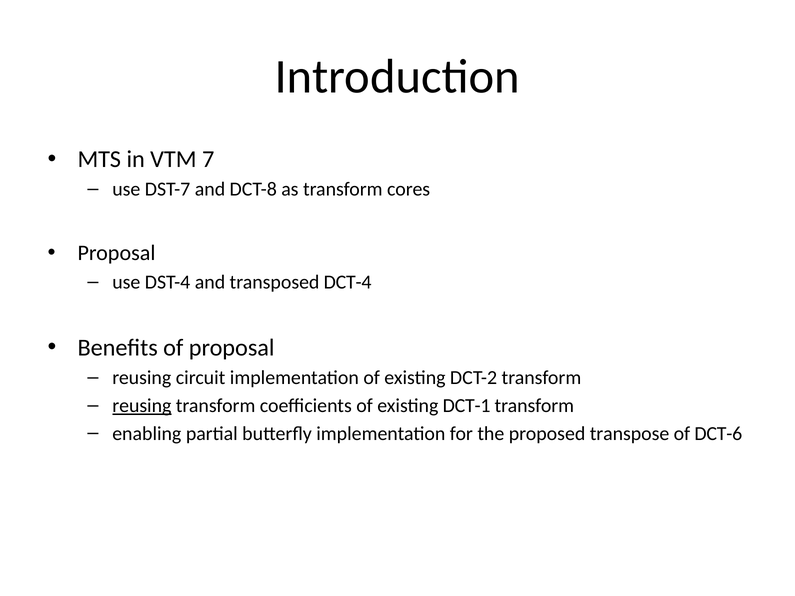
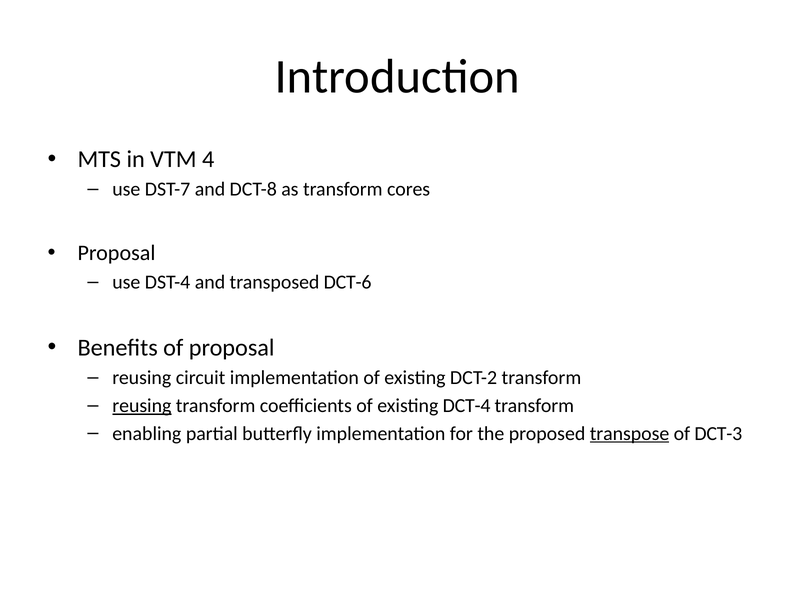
7: 7 -> 4 (208, 159)
DCT-4: DCT-4 -> DCT-6 (348, 282)
DCT-1: DCT-1 -> DCT-4 (467, 406)
transpose underline: none -> present (630, 434)
DCT-6: DCT-6 -> DCT-3 (718, 434)
